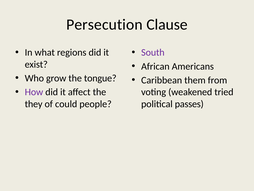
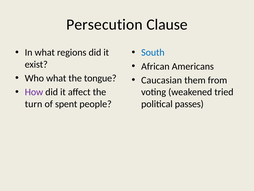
South colour: purple -> blue (153, 52)
Who grow: grow -> what (56, 78)
Caribbean: Caribbean -> Caucasian (162, 80)
they: they -> turn (34, 104)
could: could -> spent (66, 104)
